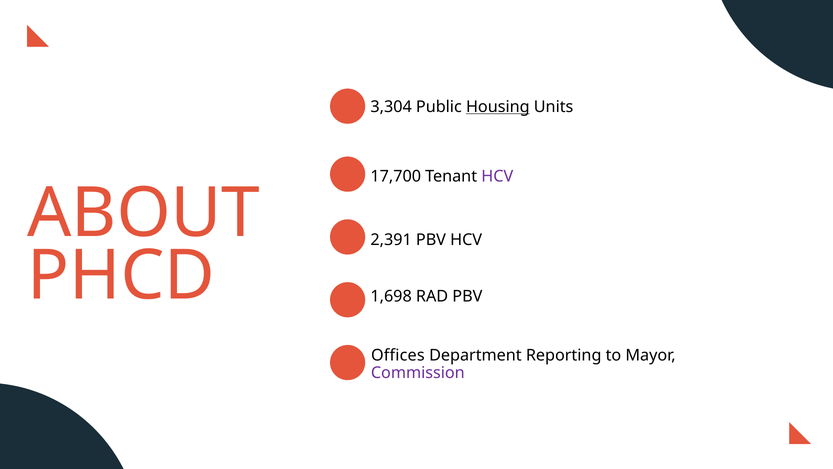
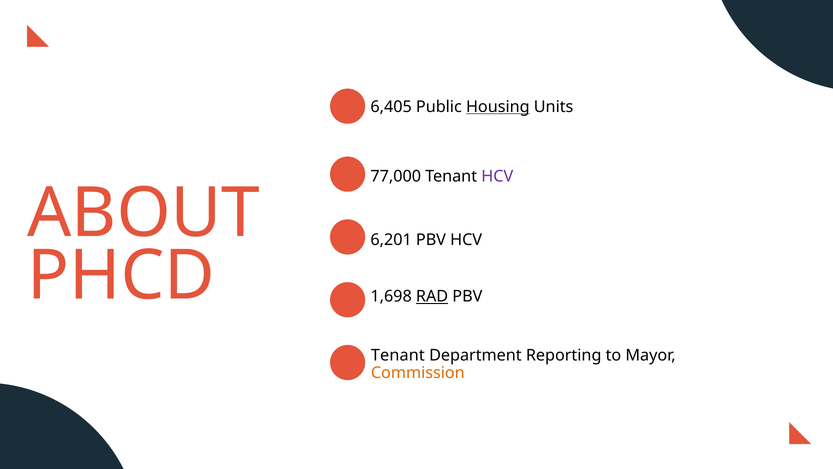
3,304: 3,304 -> 6,405 (391, 107)
17,700: 17,700 -> 77,000 (396, 176)
2,391: 2,391 -> 6,201 (391, 240)
RAD underline: none -> present (432, 296)
Offices: Offices -> Tenant (398, 355)
Commission colour: purple -> orange (418, 372)
